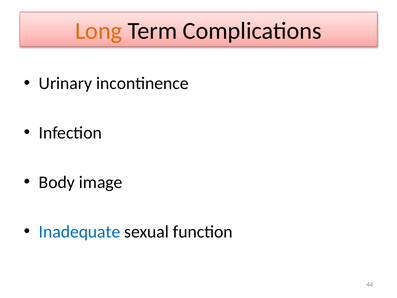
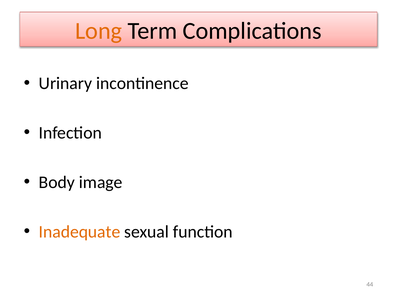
Inadequate colour: blue -> orange (80, 232)
